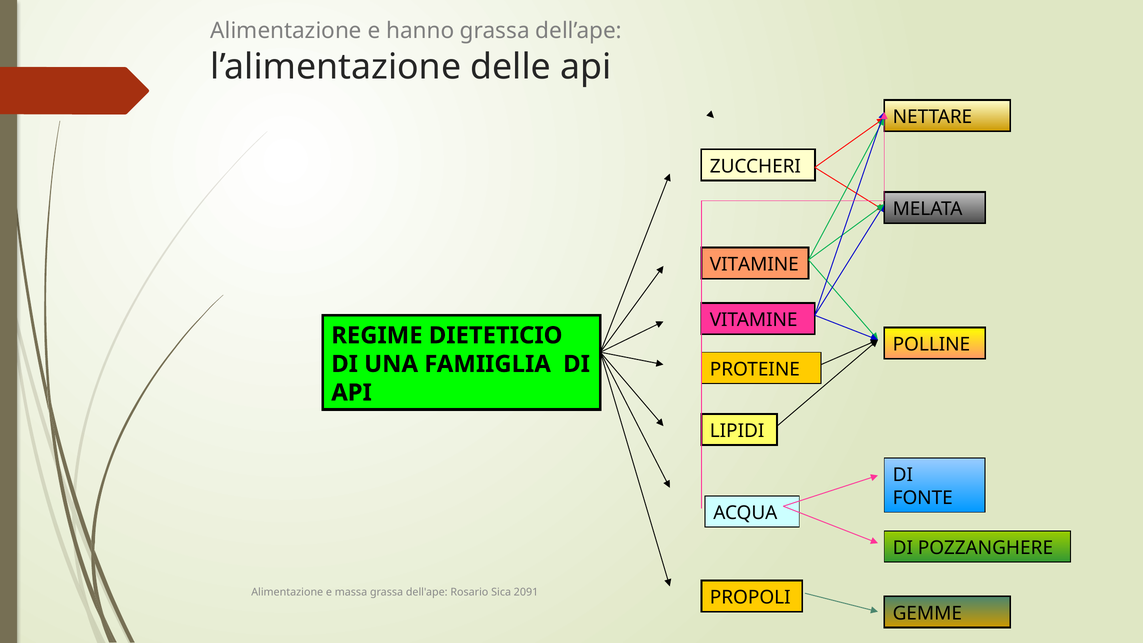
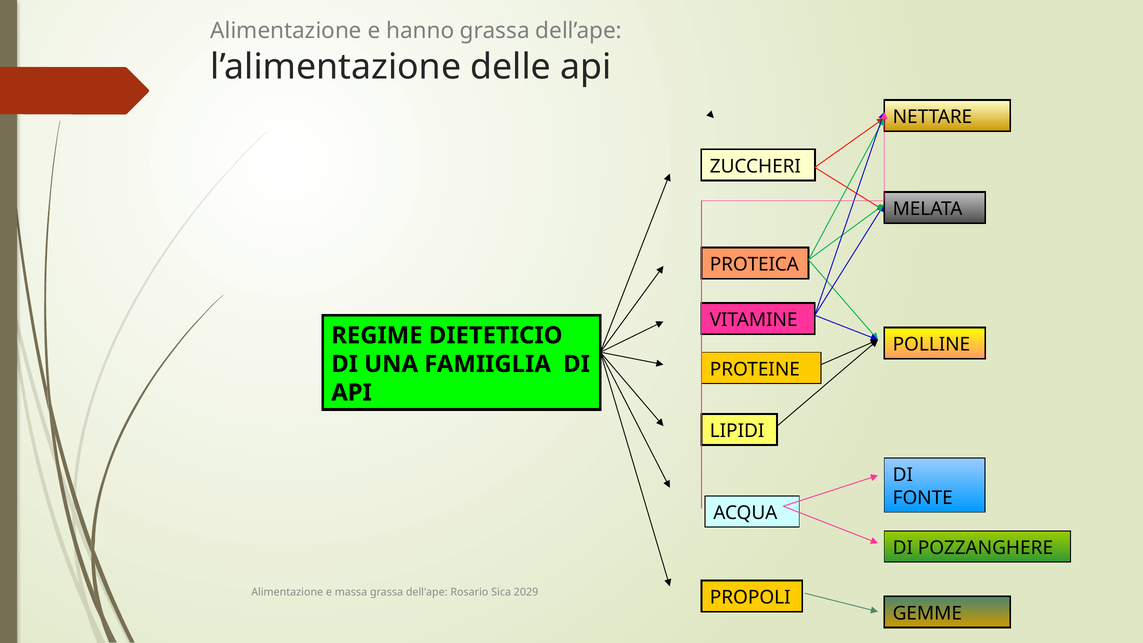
VITAMINE: VITAMINE -> PROTEICA (754, 264)
2091: 2091 -> 2029 (526, 592)
